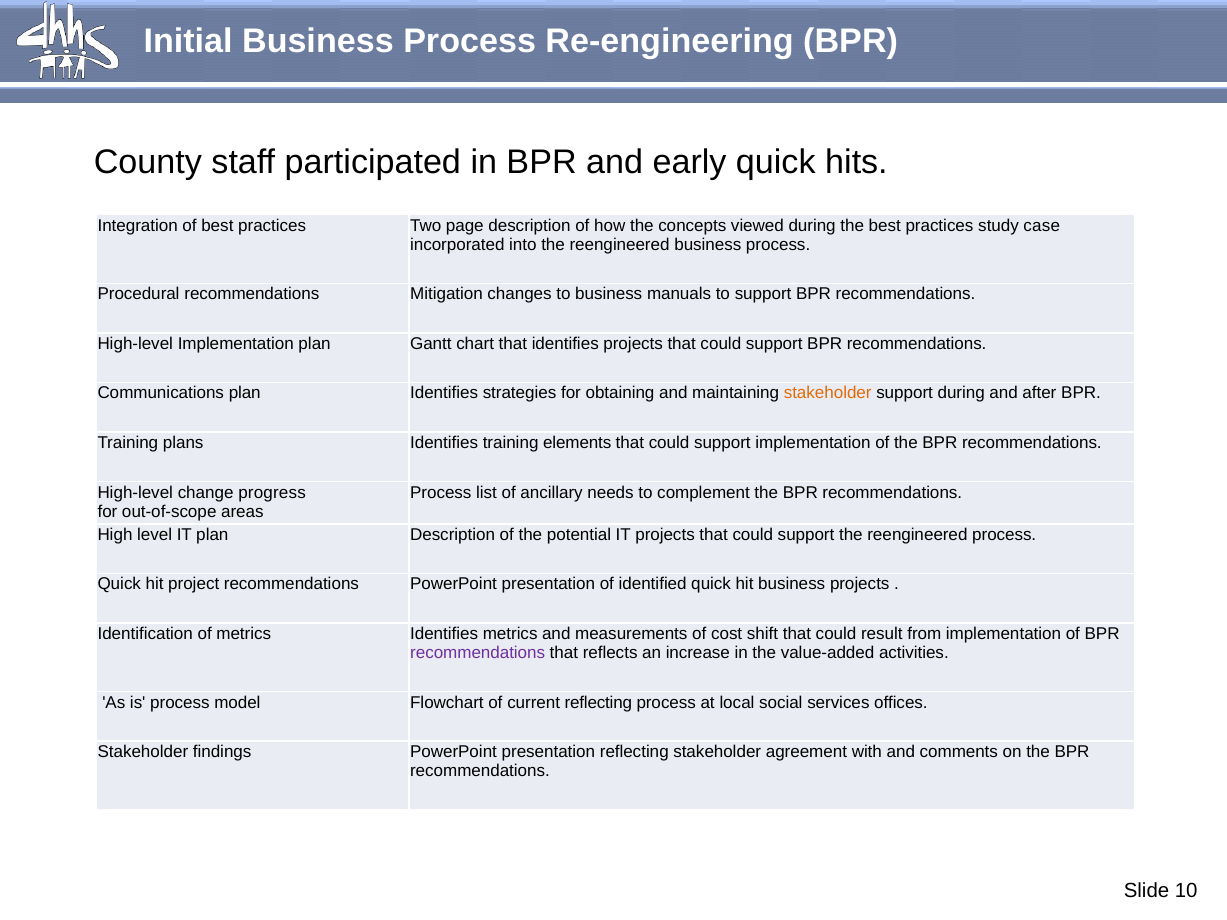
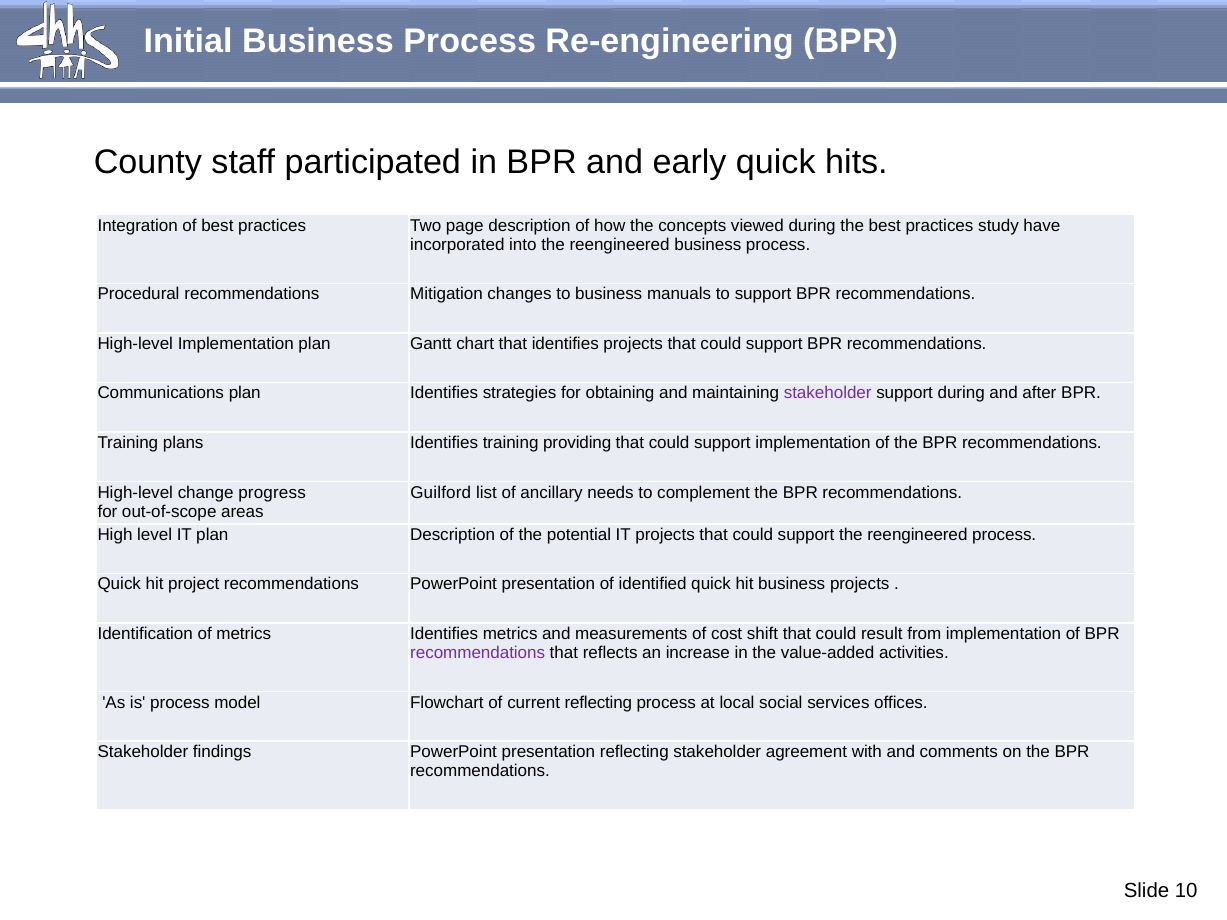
case: case -> have (1042, 226)
stakeholder colour: orange -> purple (828, 393)
elements: elements -> providing (577, 443)
Process: Process -> Guilford (441, 493)
